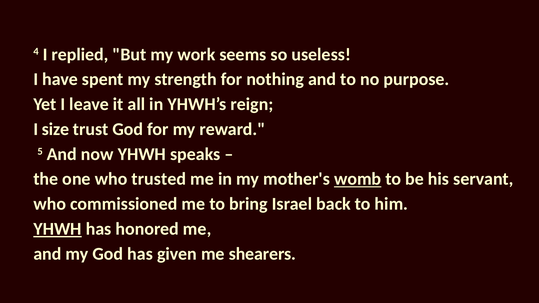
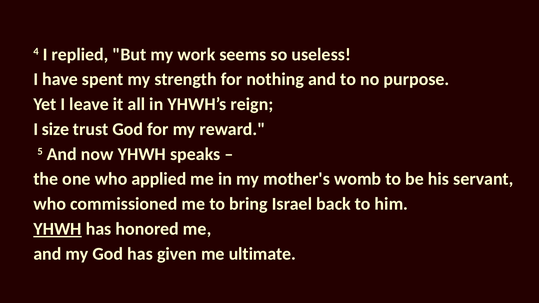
trusted: trusted -> applied (159, 179)
womb underline: present -> none (358, 179)
shearers: shearers -> ultimate (262, 254)
